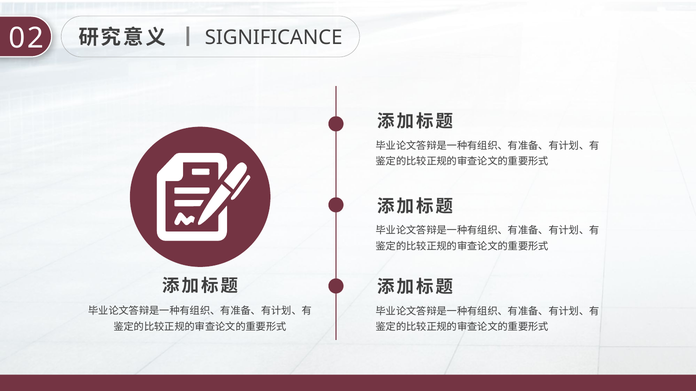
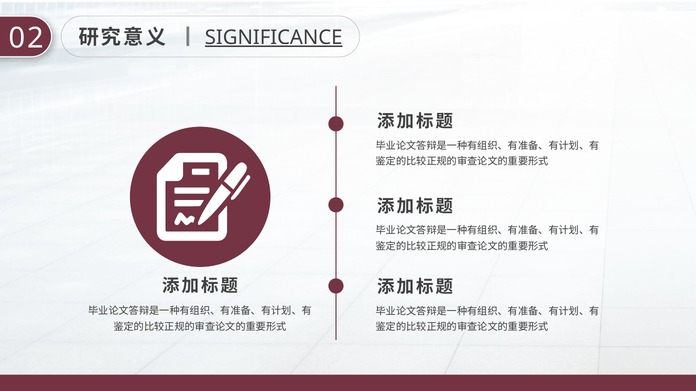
SIGNIFICANCE underline: none -> present (274, 38)
